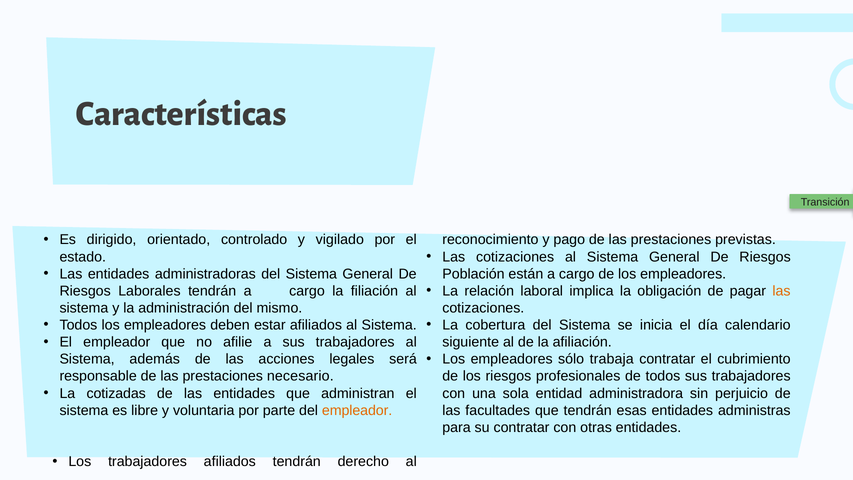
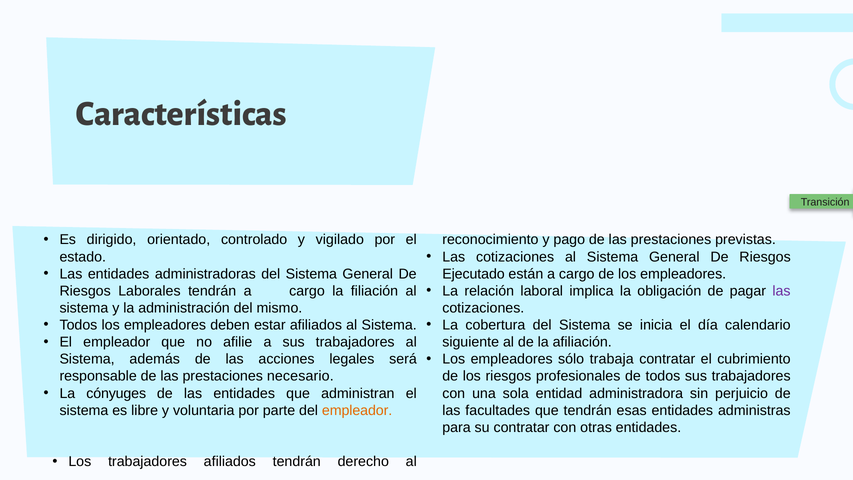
Población: Población -> Ejecutado (474, 274)
las colour: orange -> purple (782, 291)
cotizadas: cotizadas -> cónyuges (116, 393)
